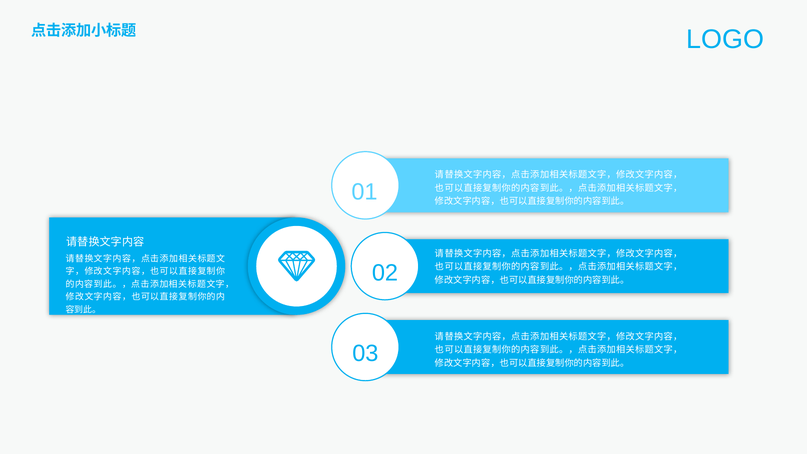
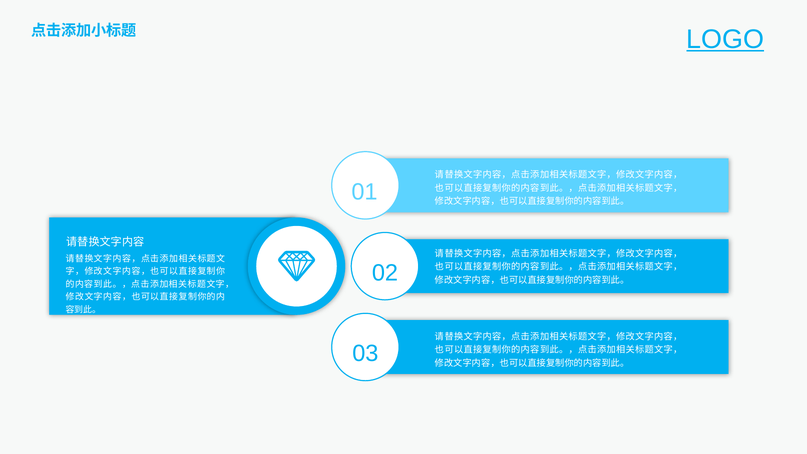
LOGO underline: none -> present (725, 39)
